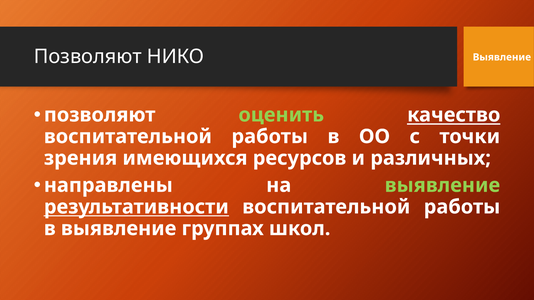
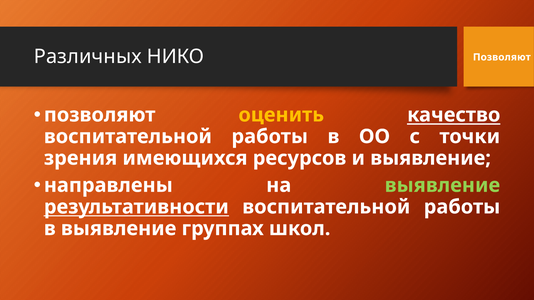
Позволяют: Позволяют -> Различных (88, 57)
Выявление: Выявление -> Позволяют (502, 57)
оценить colour: light green -> yellow (281, 115)
и различных: различных -> выявление (431, 158)
